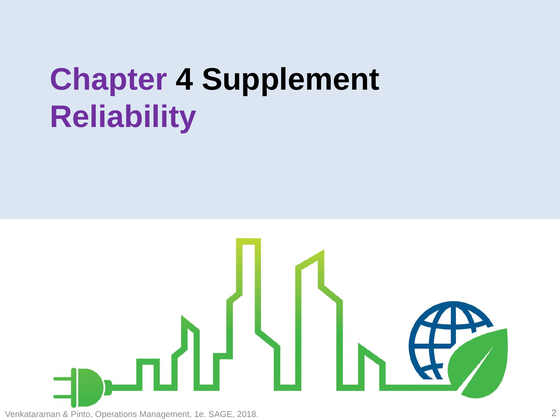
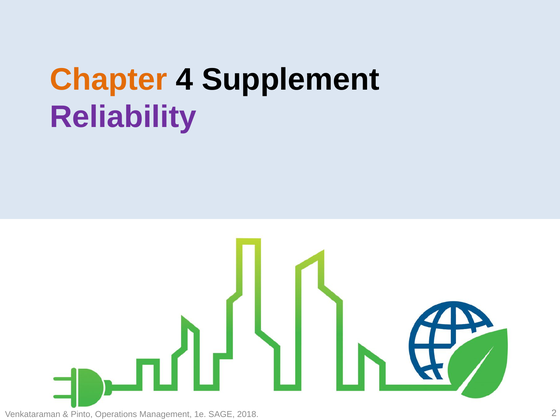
Chapter colour: purple -> orange (109, 80)
